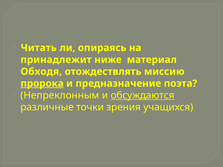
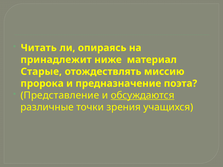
Обходя: Обходя -> Старые (41, 72)
пророка underline: present -> none (42, 84)
Непреклонным: Непреклонным -> Представление (60, 95)
